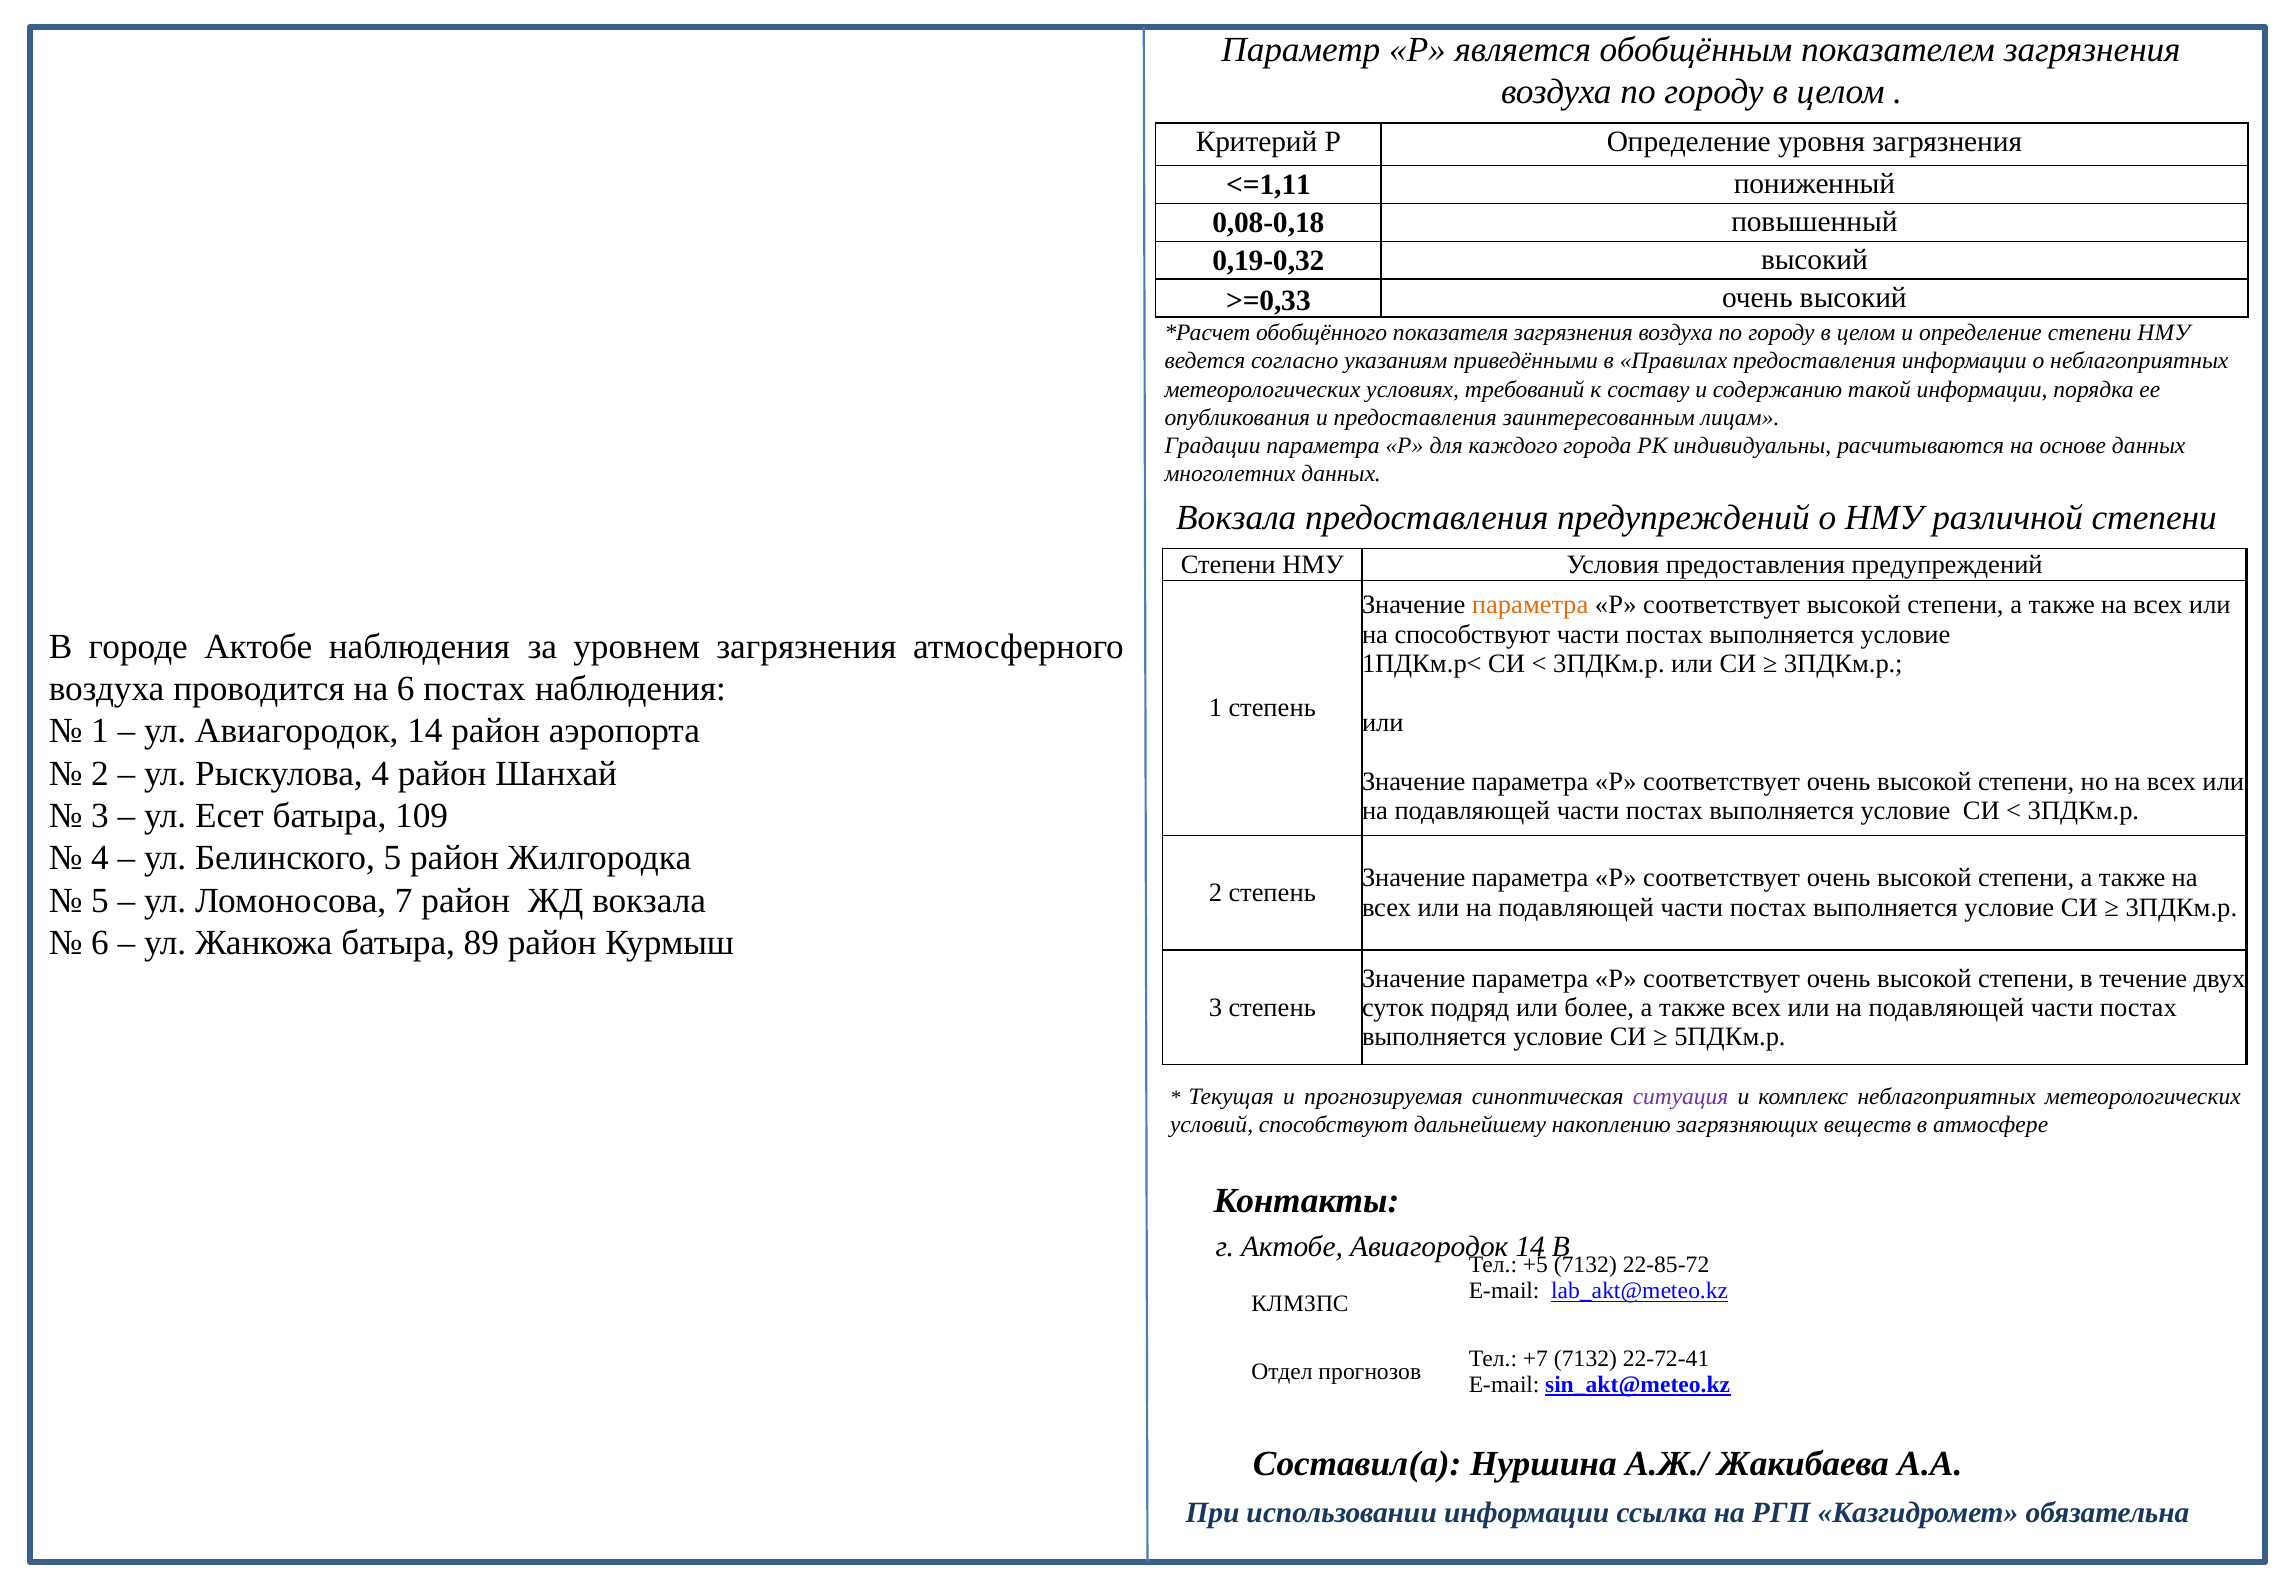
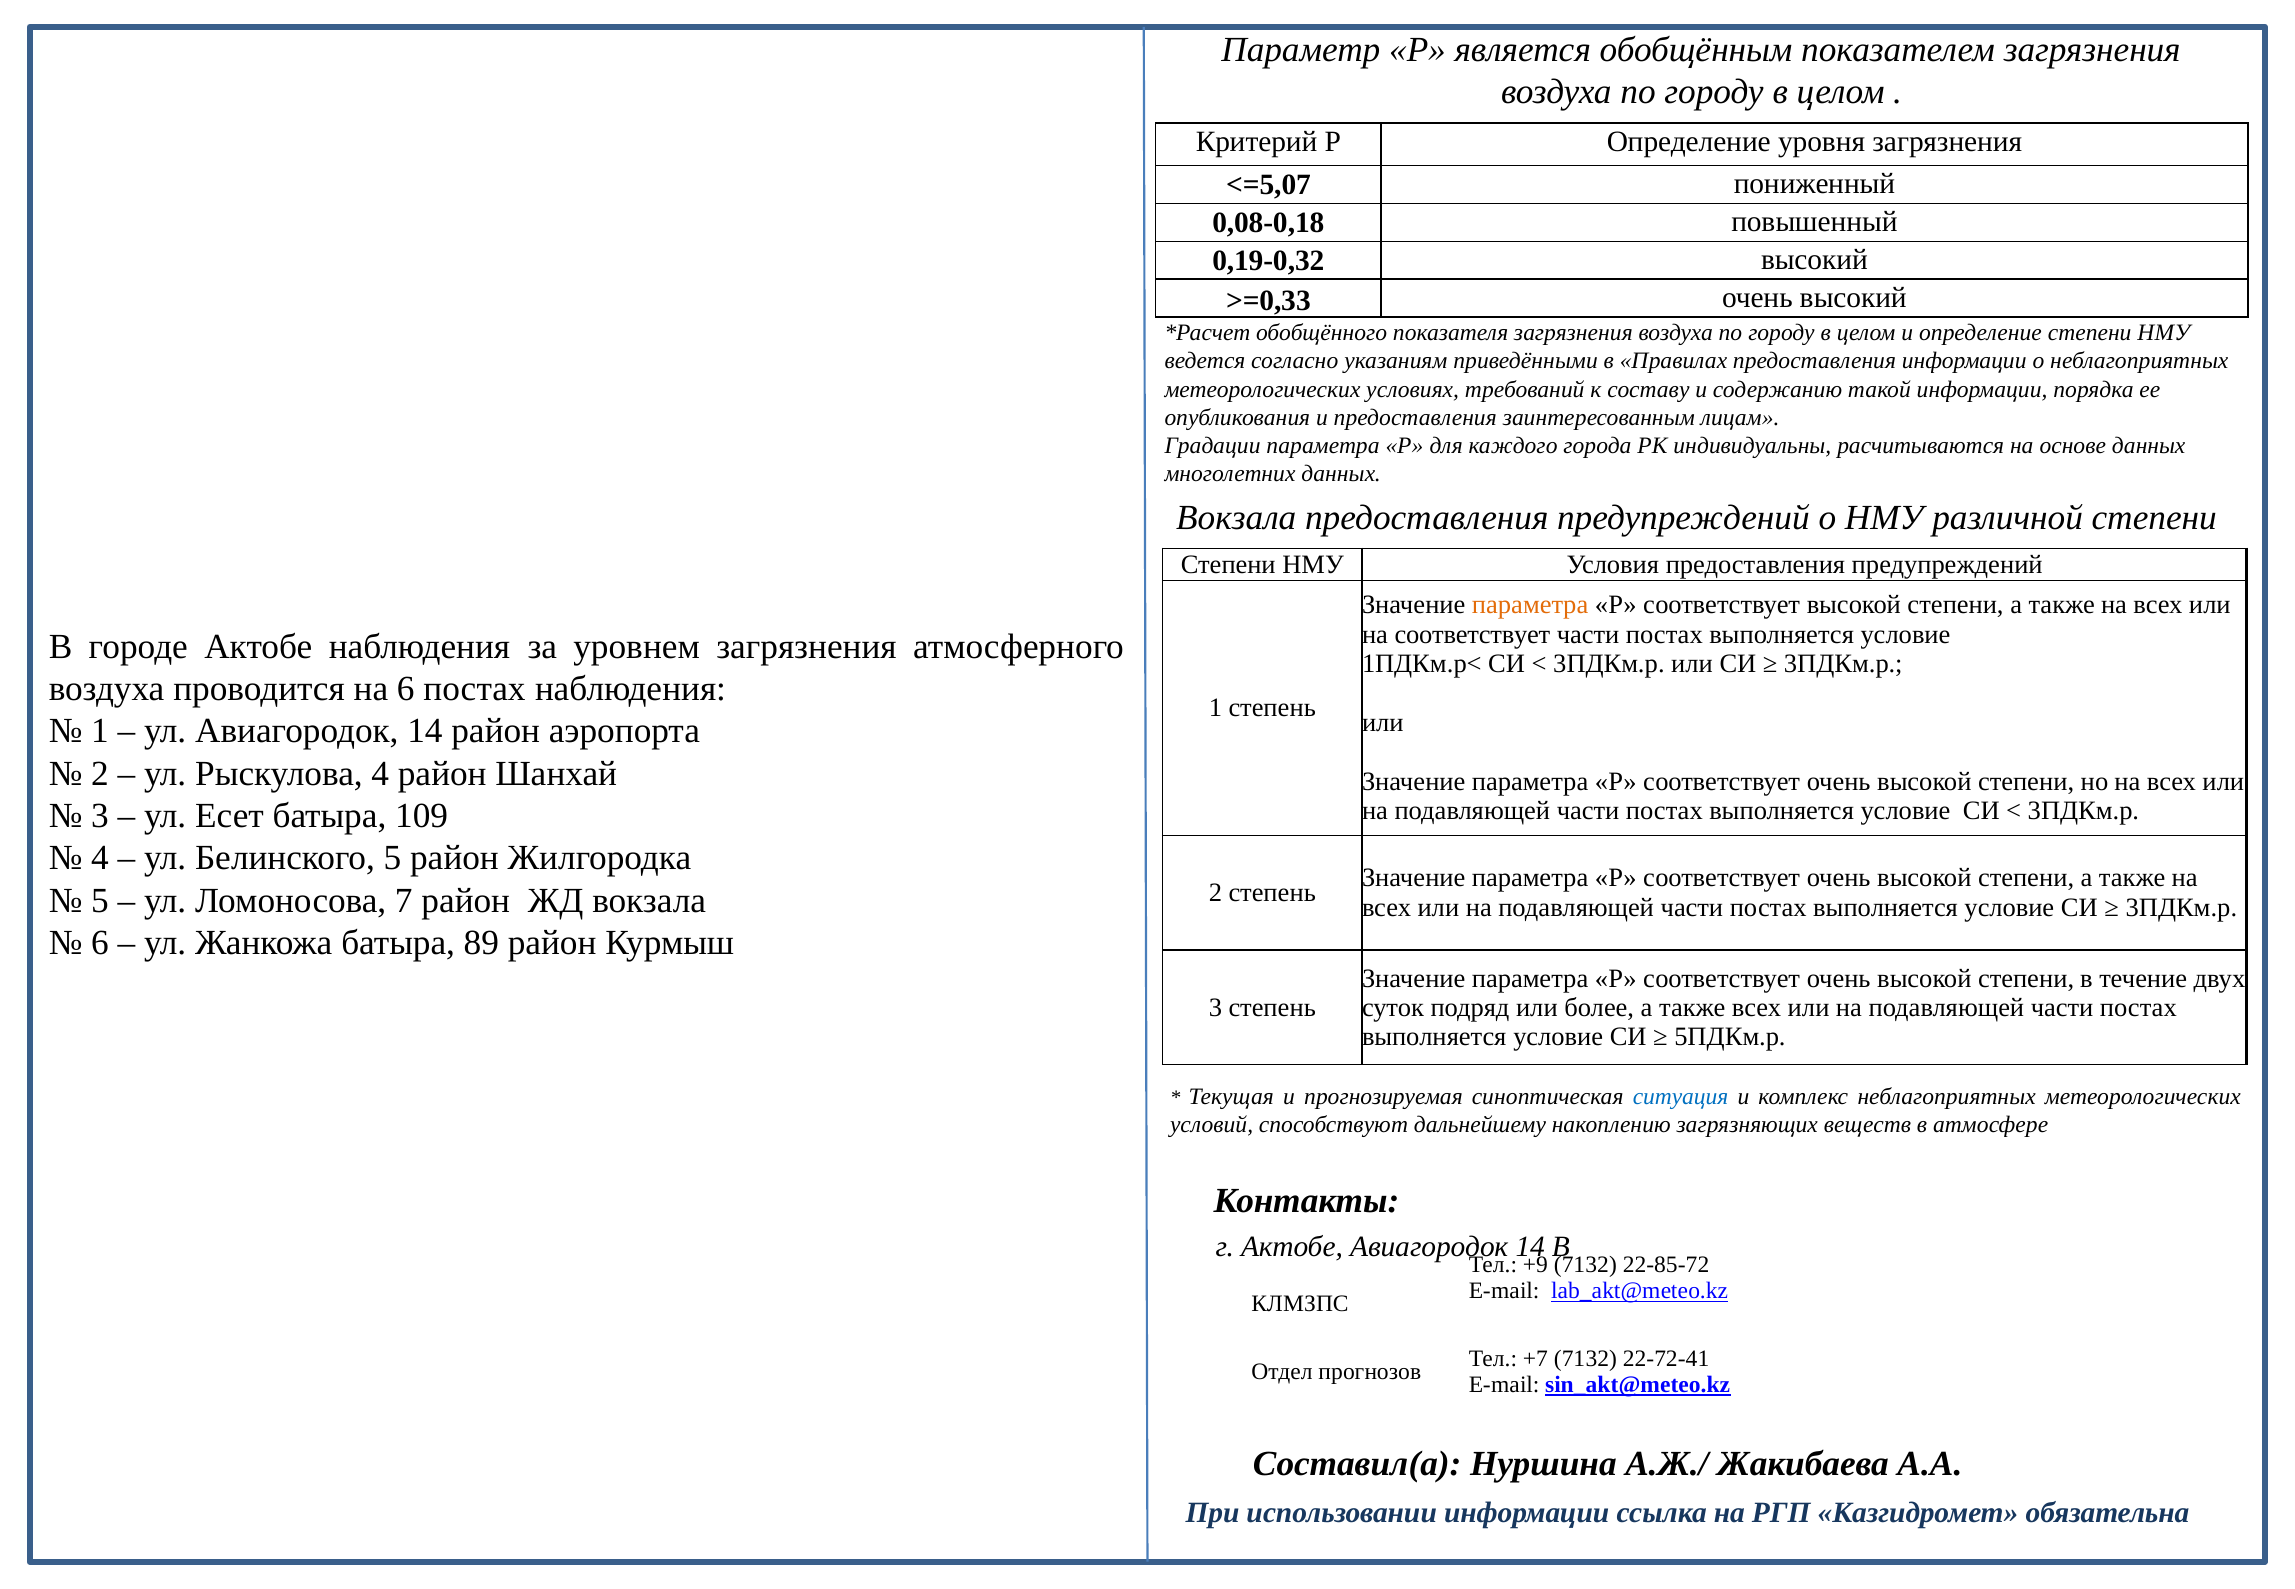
<=1,11: <=1,11 -> <=5,07 (1269, 185)
на способствуют: способствуют -> соответствует (1472, 634)
ситуация colour: purple -> blue (1681, 1096)
+5: +5 -> +9 (1535, 1265)
